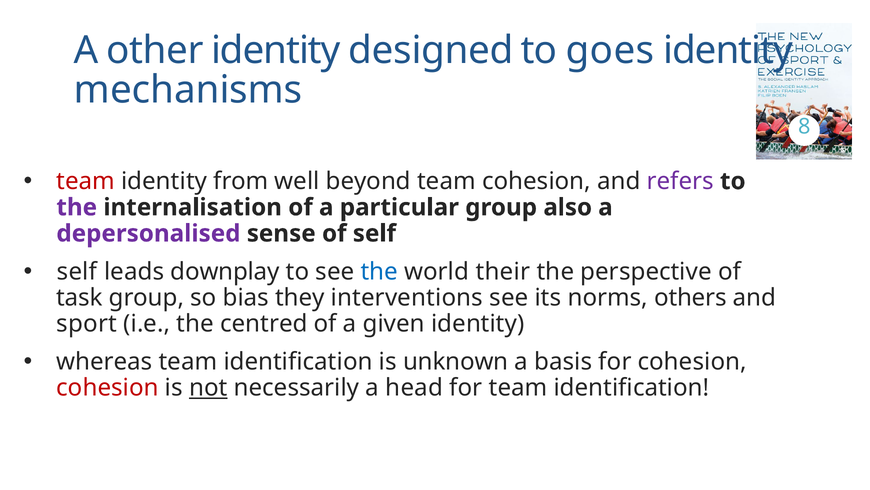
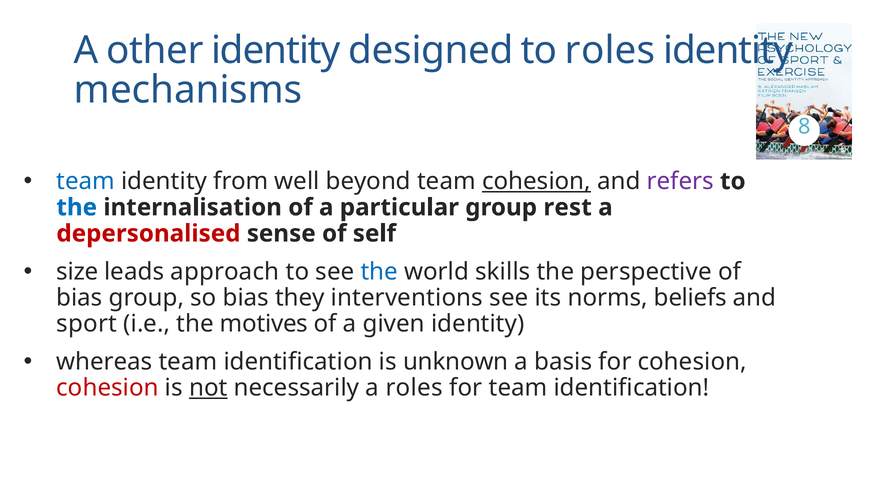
to goes: goes -> roles (610, 50)
team colour: red -> blue (86, 181)
cohesion underline: none -> present (536, 181)
the colour: purple -> blue (77, 207)
also: also -> rest (568, 207)
depersonalised colour: purple -> red (148, 233)
self: self -> size (77, 271)
downplay: downplay -> approach (225, 271)
their: their -> skills (503, 271)
task: task -> bias (79, 297)
others: others -> beliefs (690, 297)
centred: centred -> motives (264, 323)
a head: head -> roles (414, 387)
